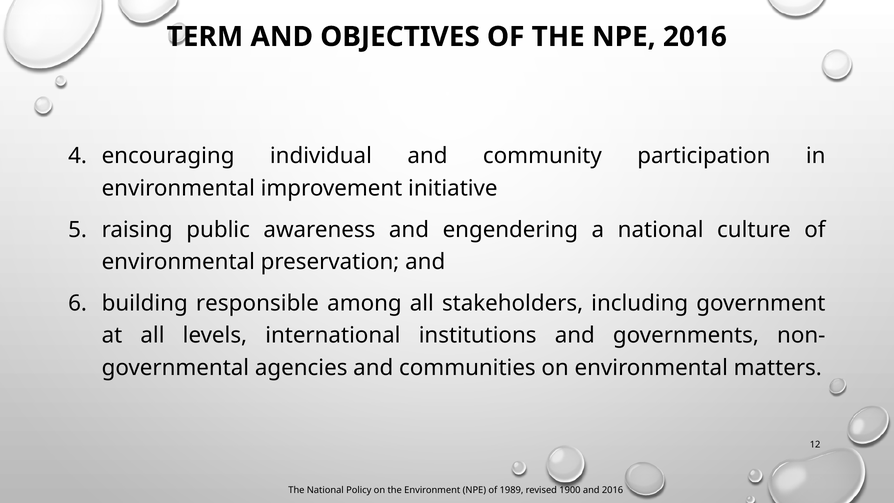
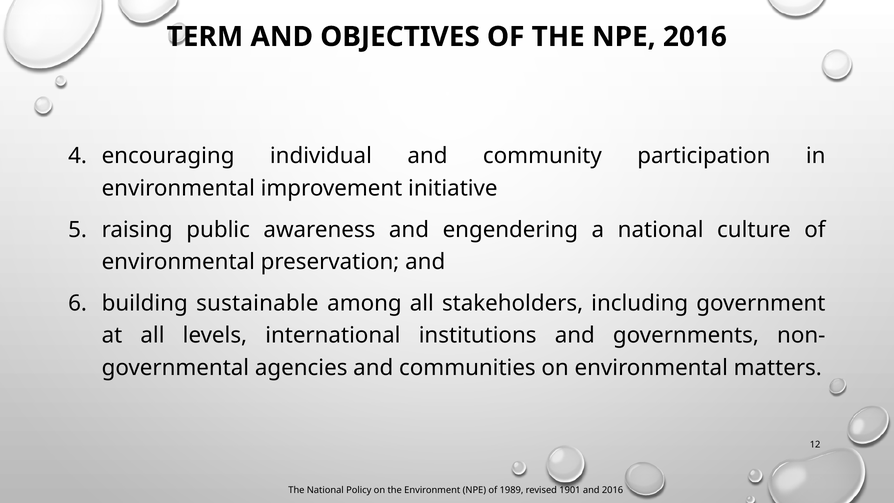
responsible: responsible -> sustainable (257, 303)
1900: 1900 -> 1901 (570, 490)
